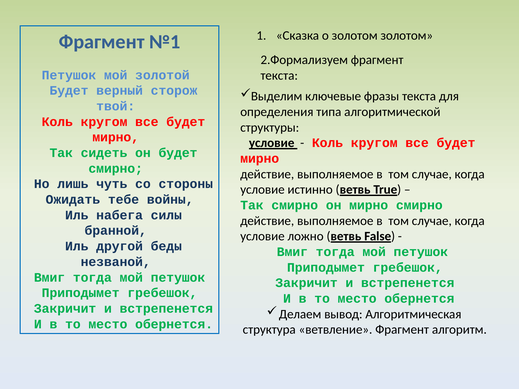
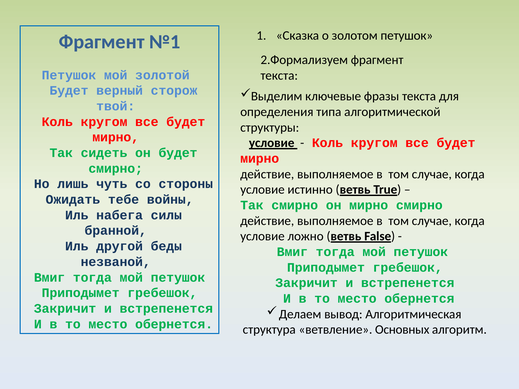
золотом золотом: золотом -> петушок (407, 36)
ветвление Фрагмент: Фрагмент -> Основных (402, 330)
